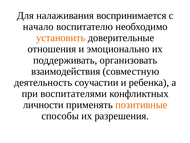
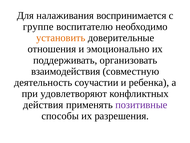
начало: начало -> группе (38, 27)
воспитателями: воспитателями -> удовлетворяют (74, 93)
личности: личности -> действия (43, 104)
позитивные colour: orange -> purple (141, 104)
